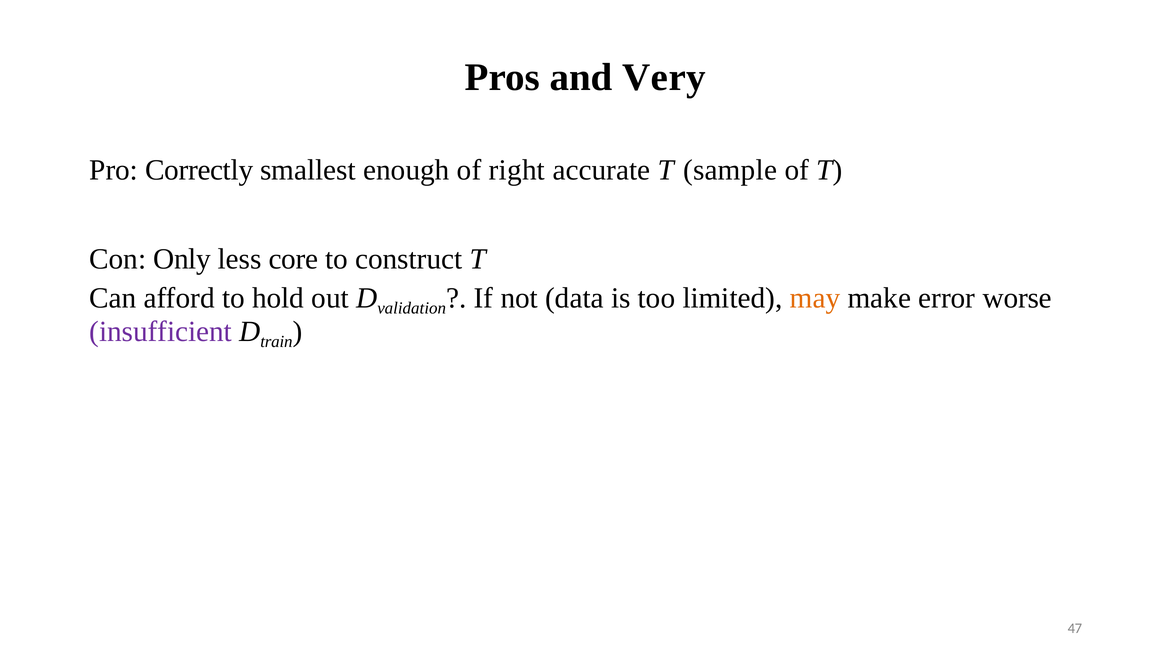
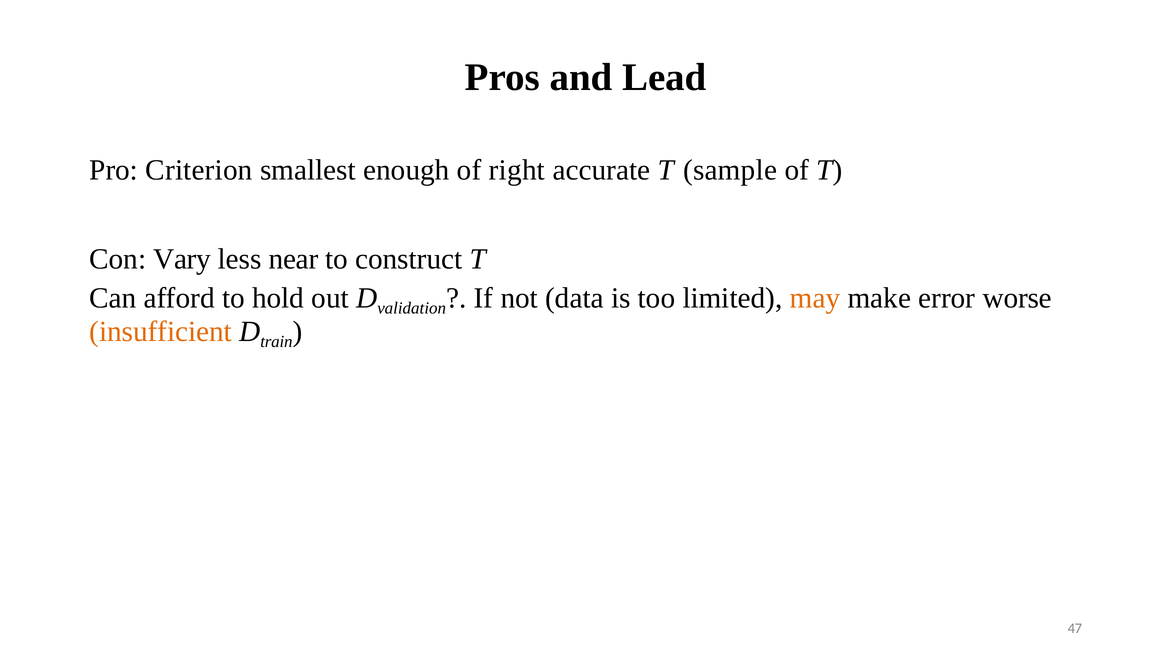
Very: Very -> Lead (664, 77)
Correctly: Correctly -> Criterion (199, 170)
Only: Only -> Vary (182, 259)
core: core -> near (294, 259)
insufficient colour: purple -> orange (161, 332)
